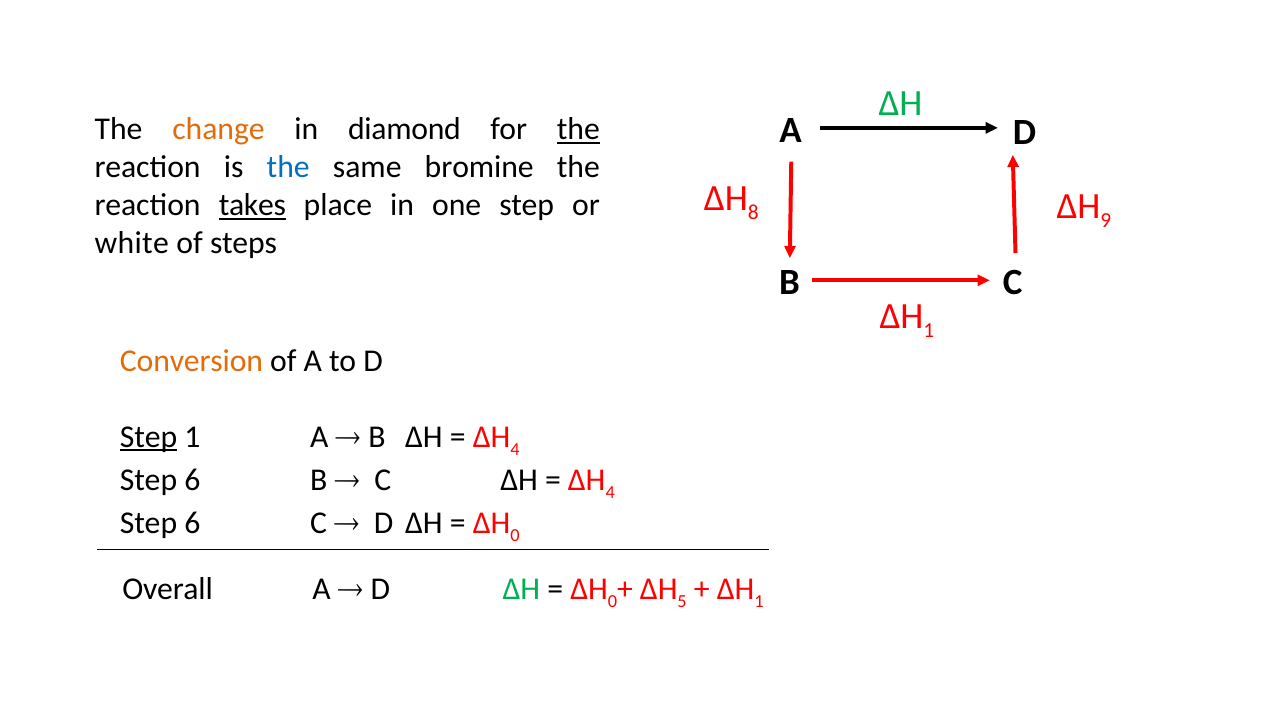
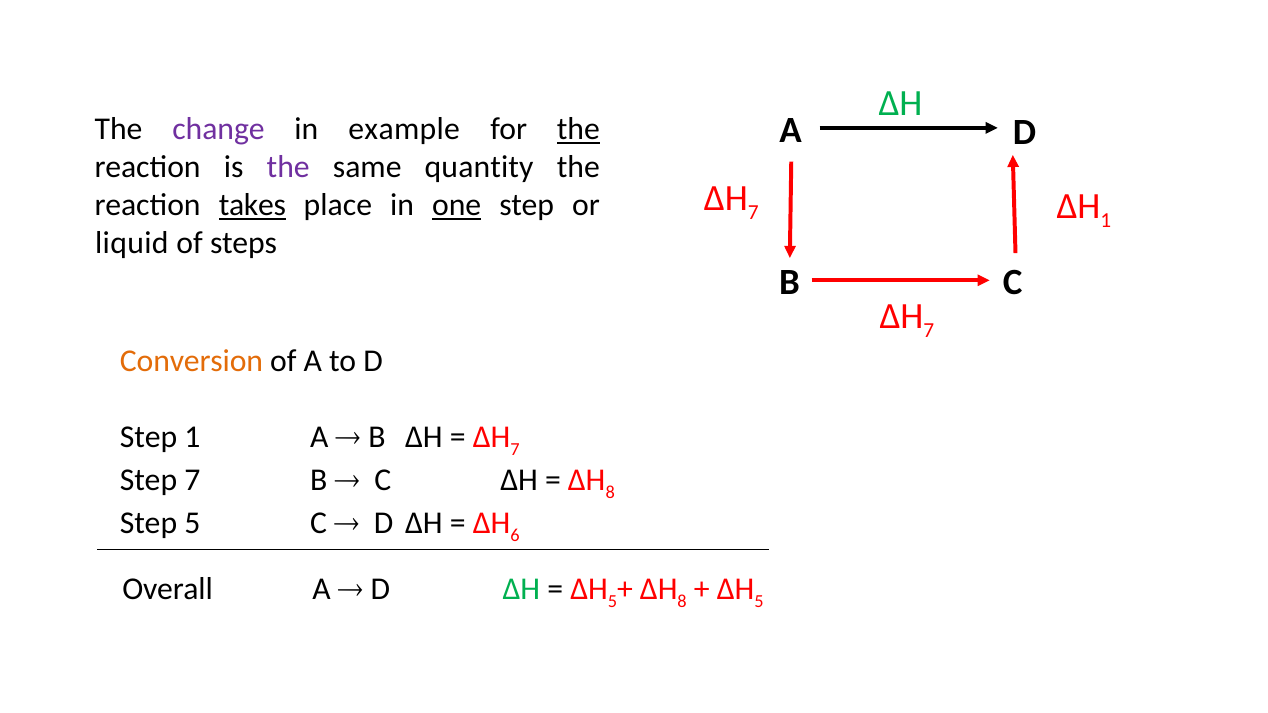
change colour: orange -> purple (218, 129)
diamond: diamond -> example (404, 129)
the colour: blue -> purple (288, 167)
bromine: bromine -> quantity (479, 167)
8: 8 -> 7 (753, 212)
∆H 9: 9 -> 1 (1106, 221)
one underline: none -> present (457, 205)
white: white -> liquid (132, 243)
1: 1 -> 7 (929, 331)
Step underline: present -> none (149, 437)
4: 4 -> 7 (515, 449)
6: 6 -> 7 (192, 480)
4: 4 -> 8 (610, 492)
6: 6 -> 5 (192, 523)
0: 0 -> 6 (515, 536)
0: 0 -> 5 (613, 601)
5: 5 -> 8 (682, 601)
1: 1 -> 5 (759, 601)
